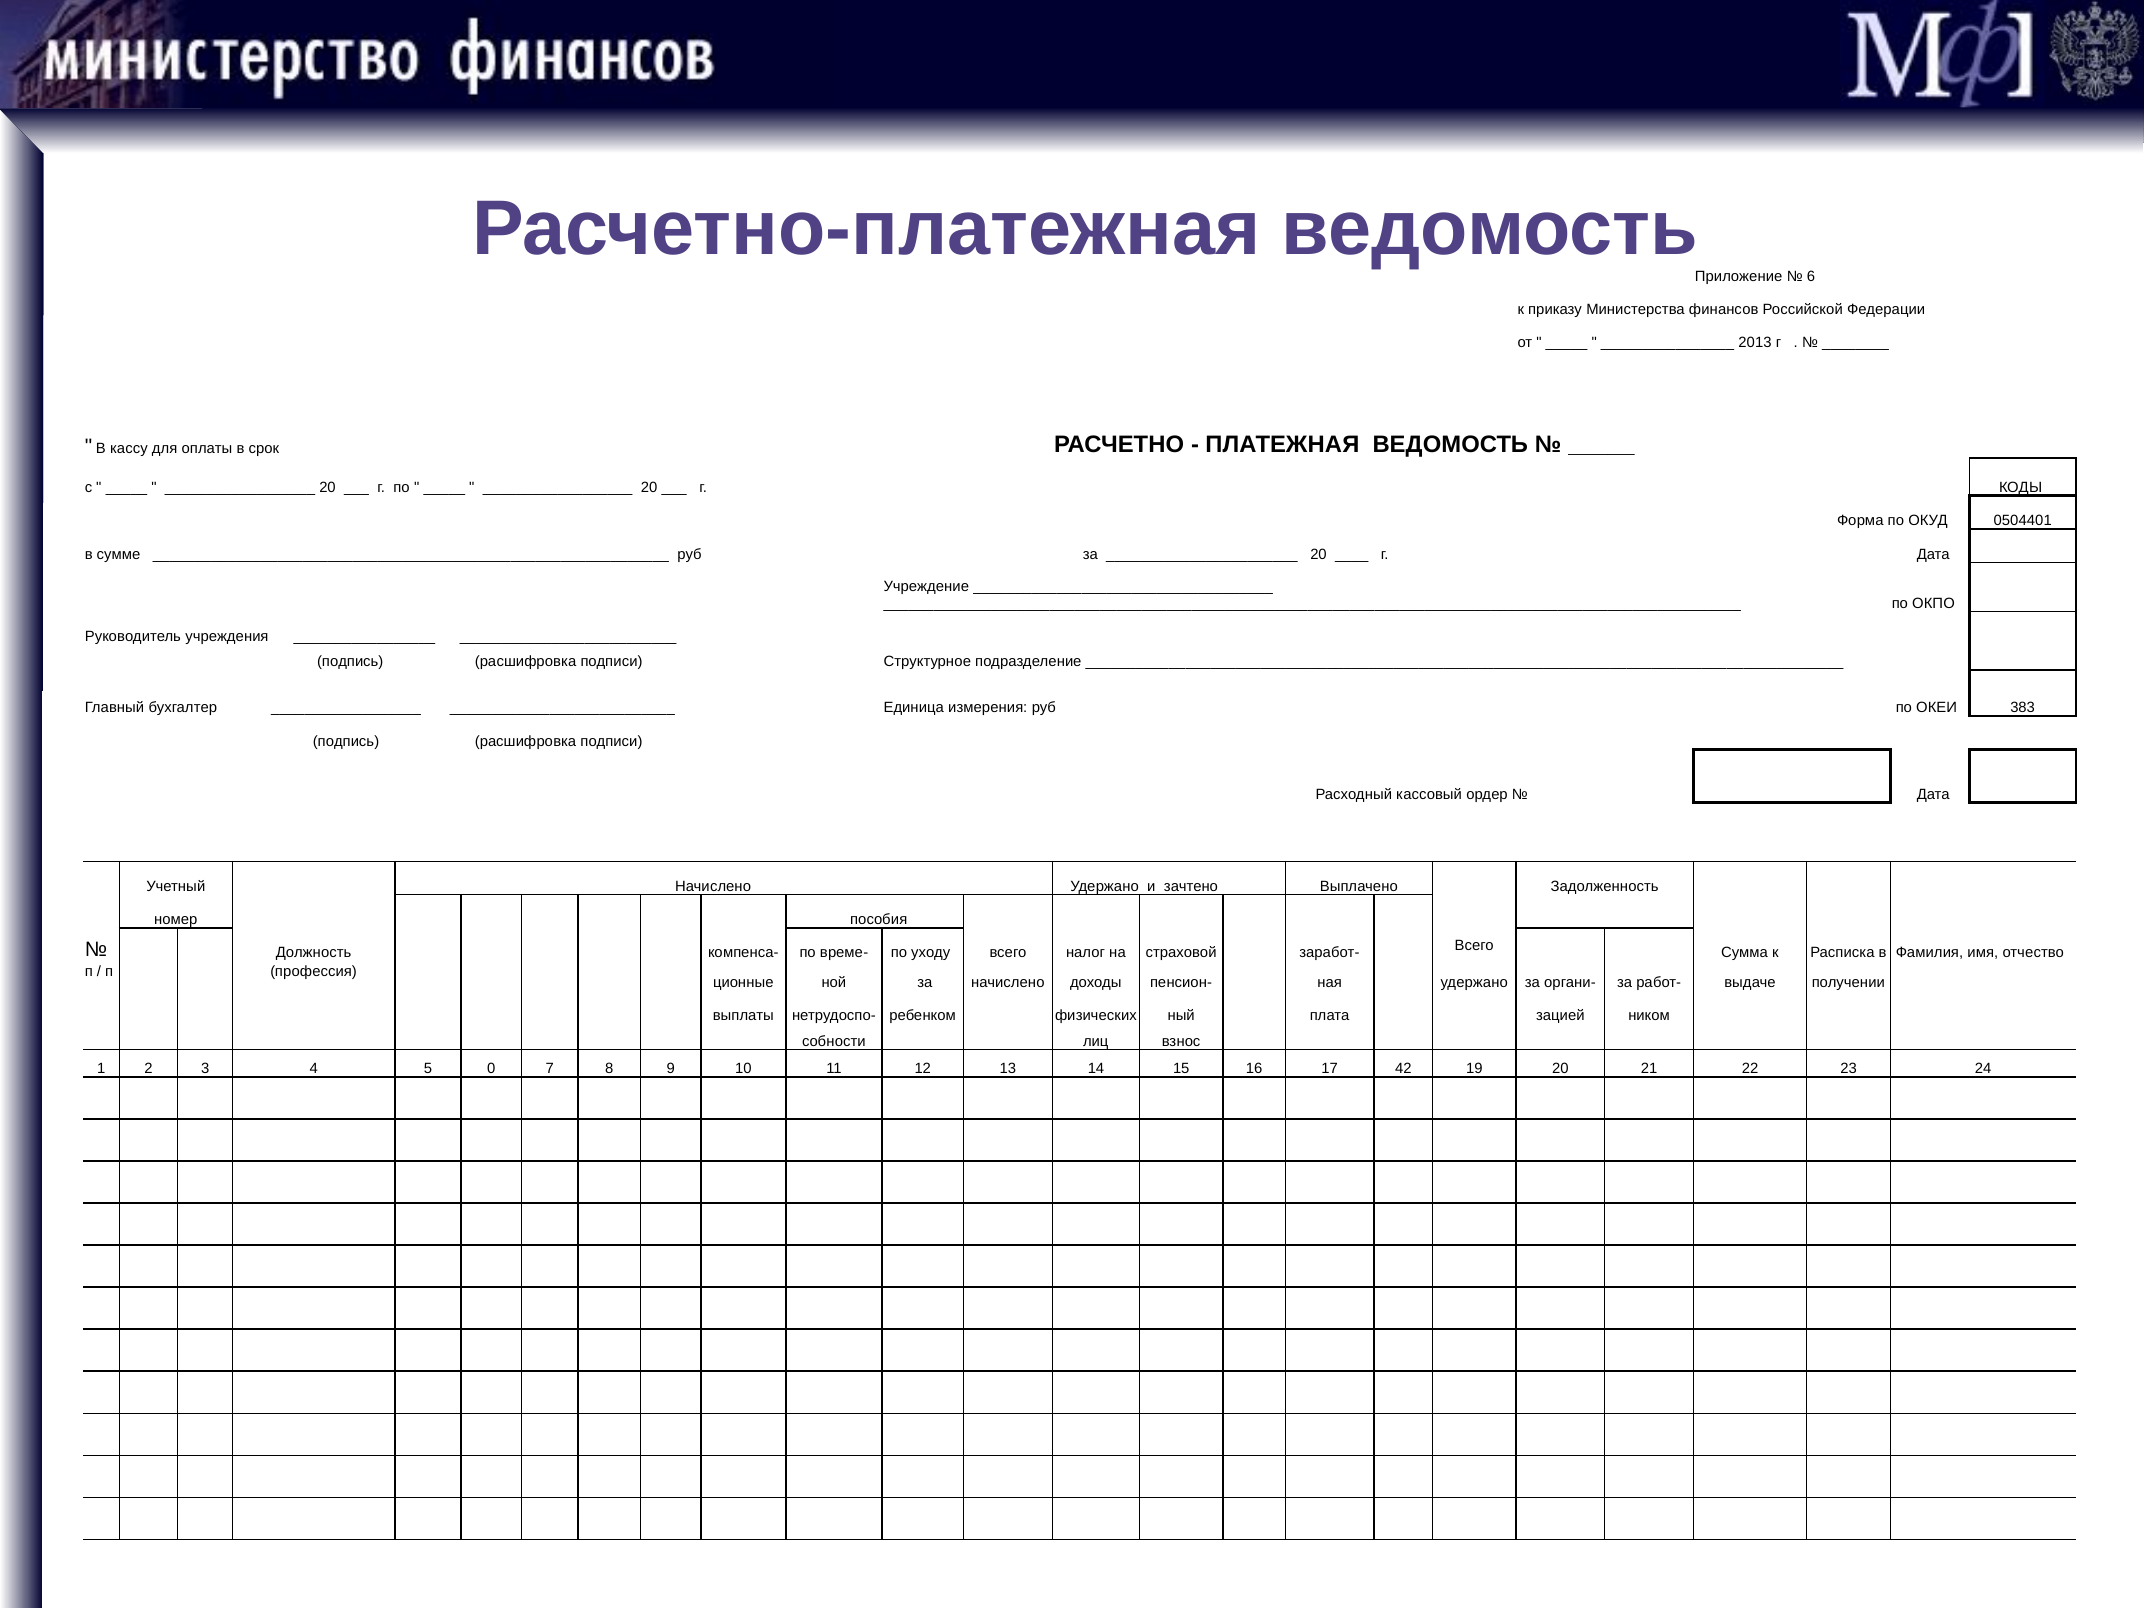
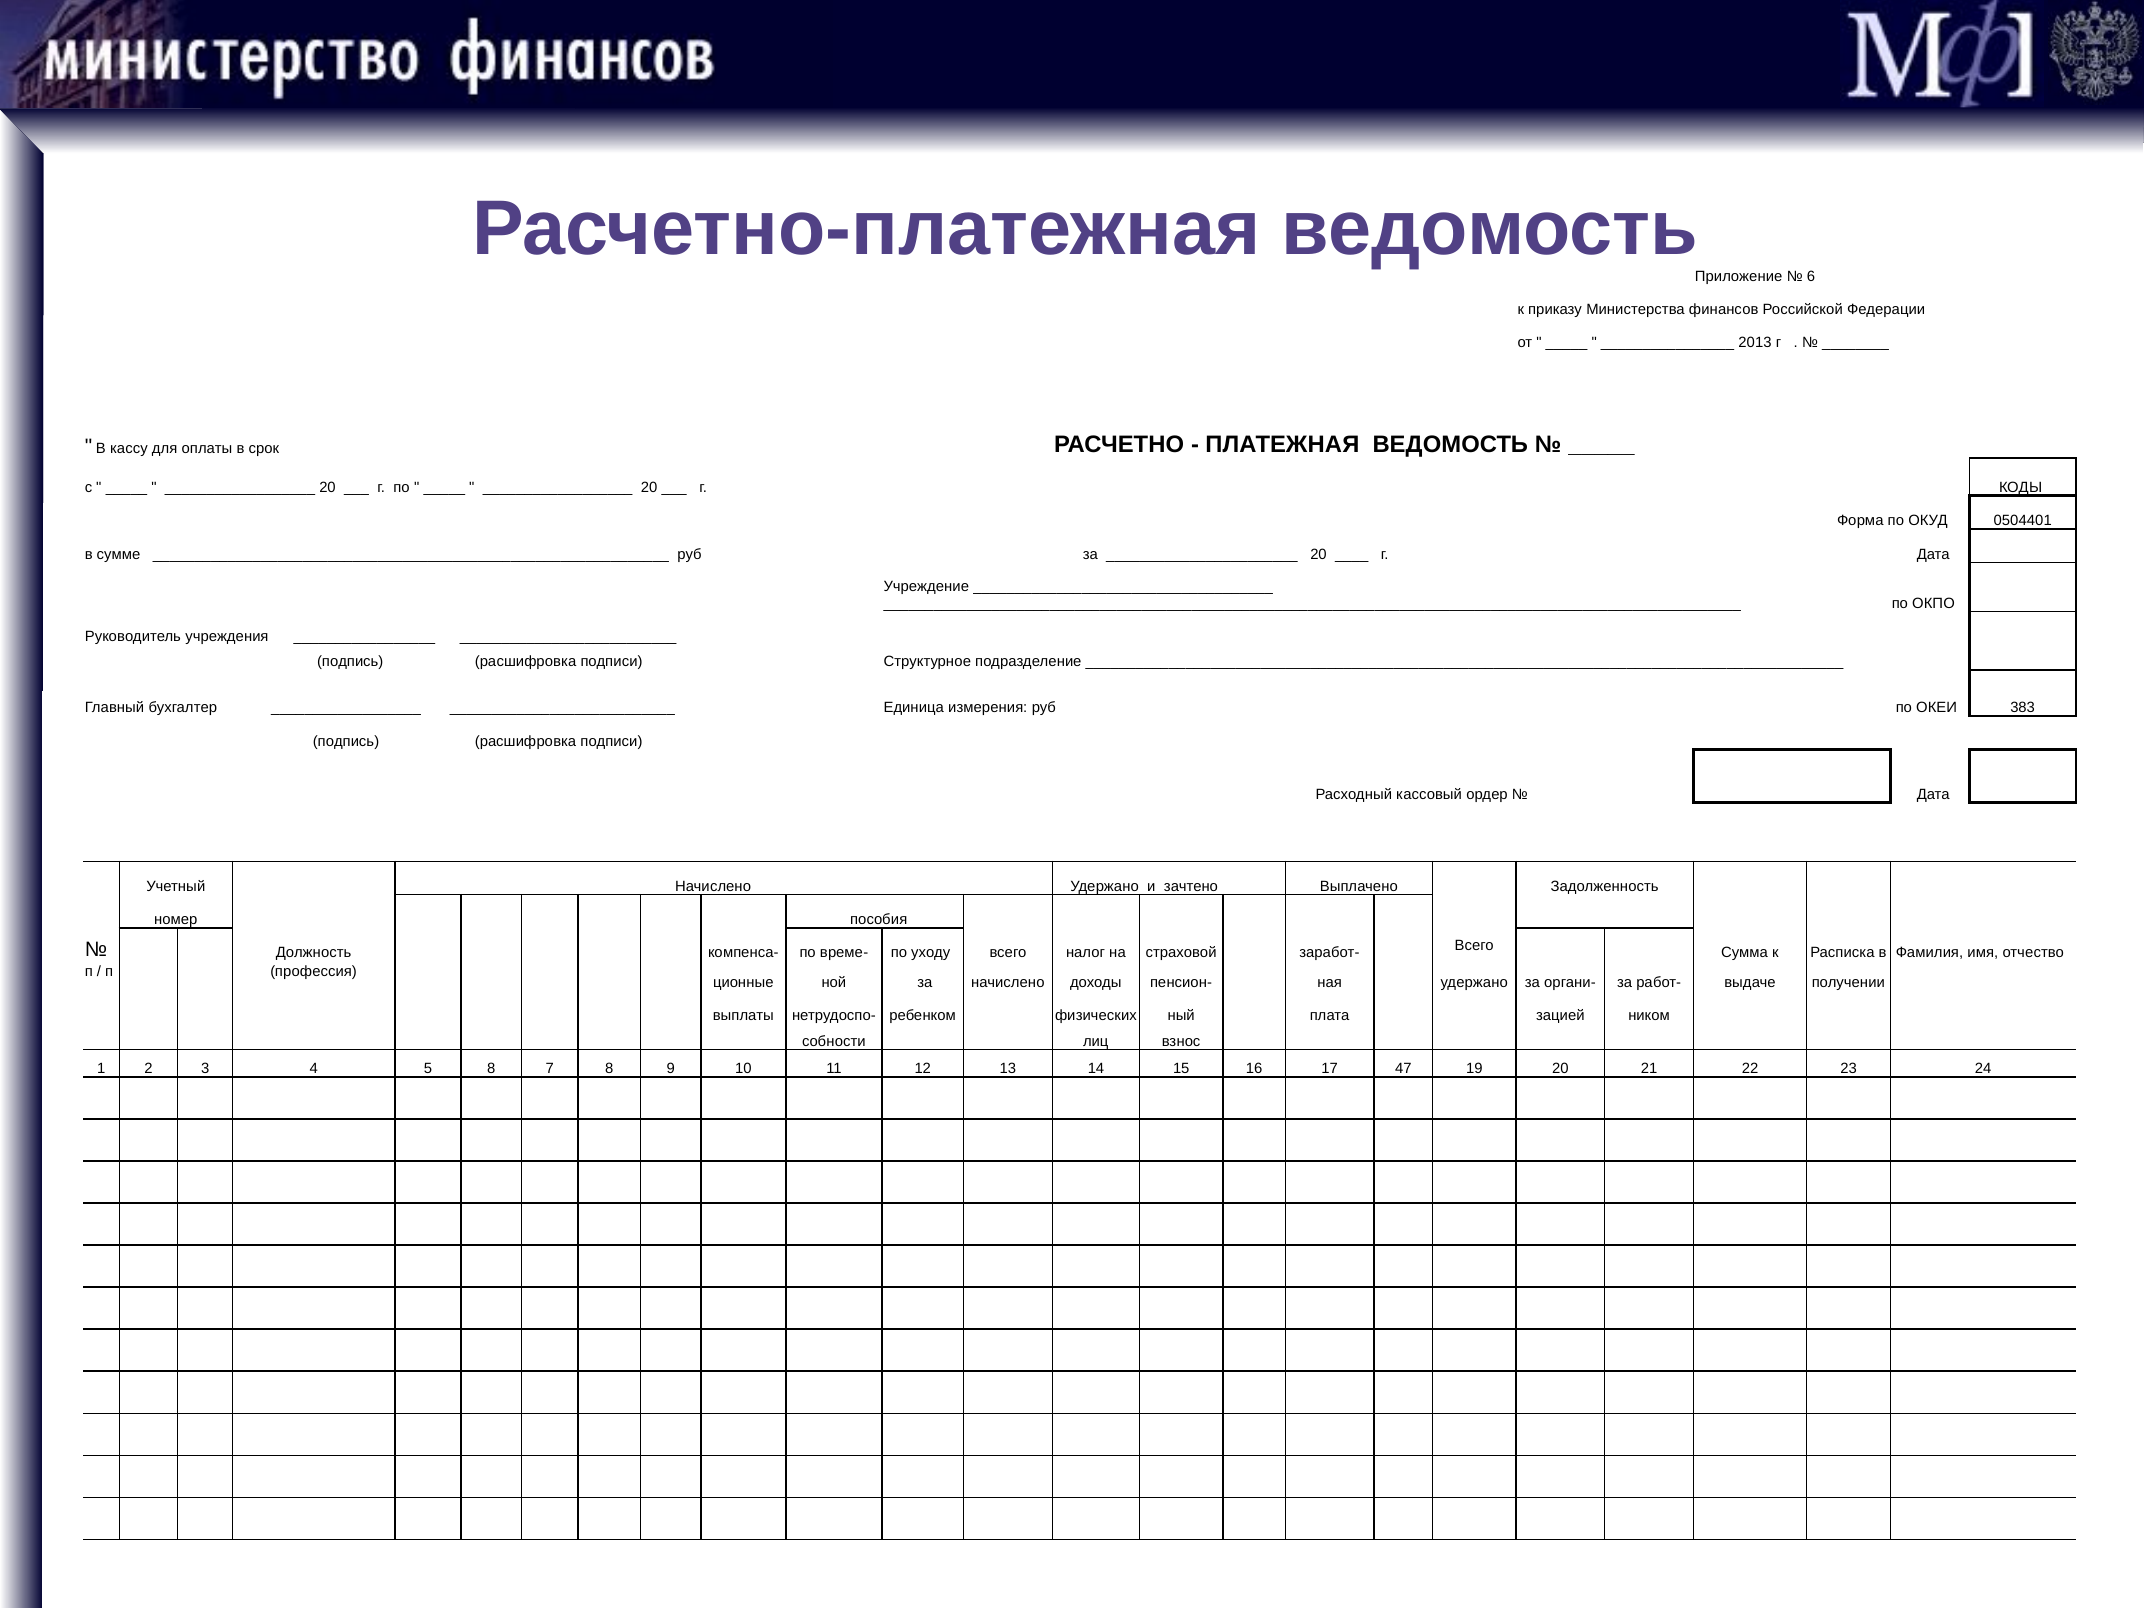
5 0: 0 -> 8 (491, 1069)
42: 42 -> 47 (1403, 1069)
